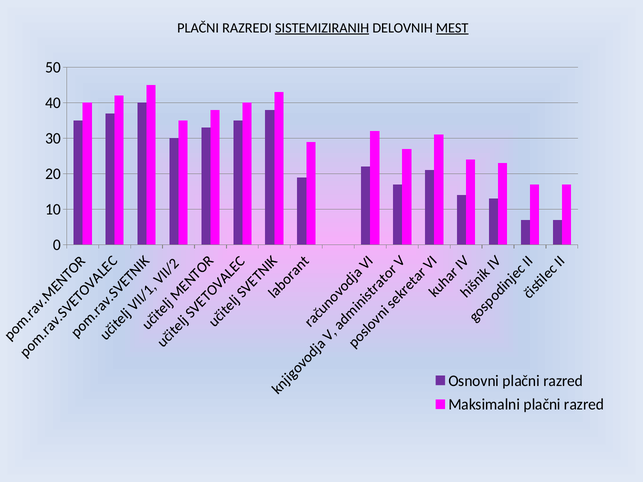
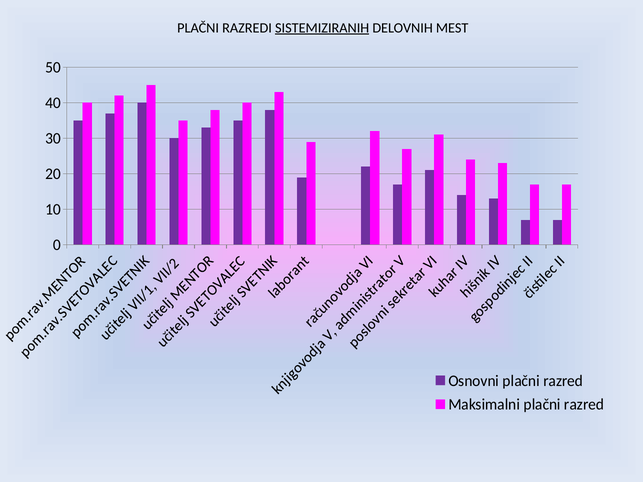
MEST underline: present -> none (452, 28)
